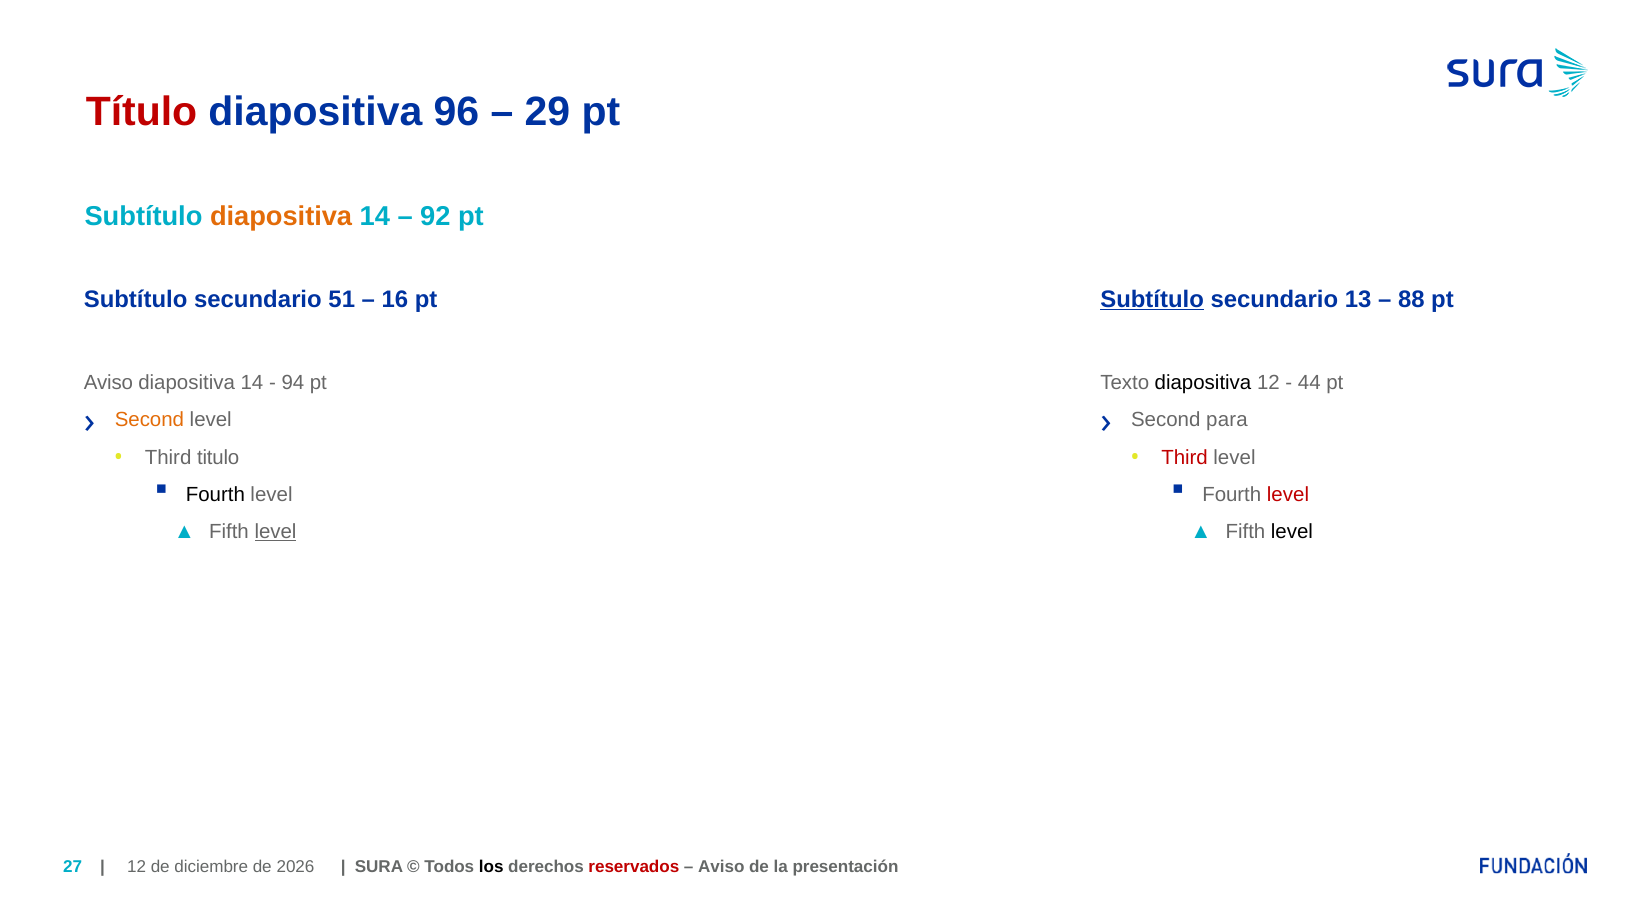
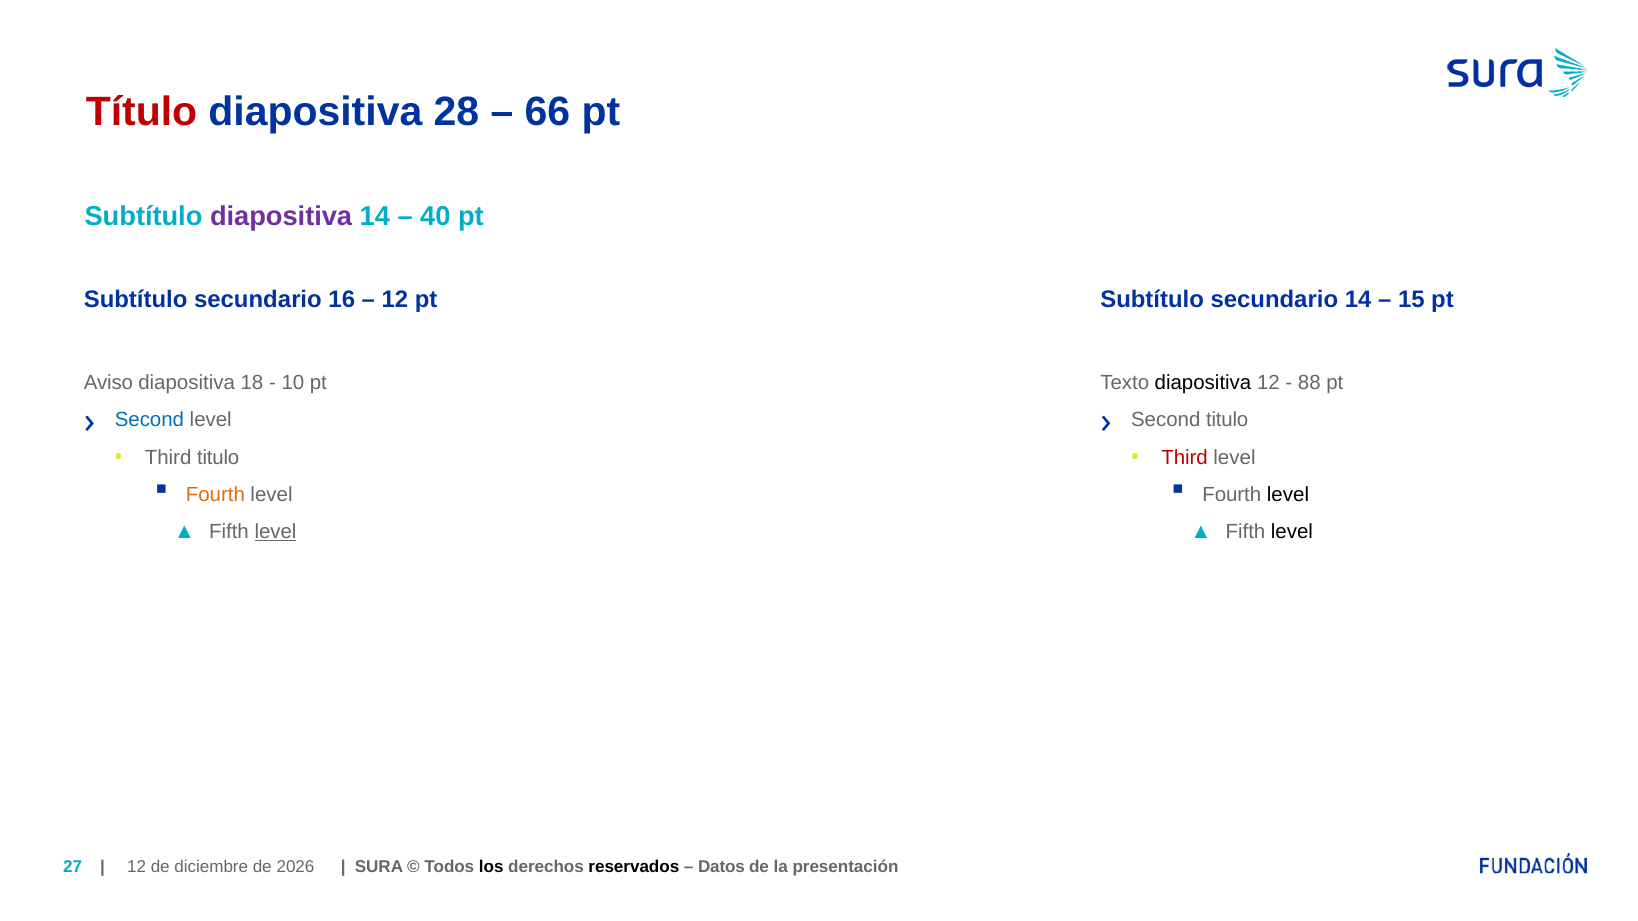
96: 96 -> 28 (456, 112)
29: 29 -> 66 (547, 112)
diapositiva colour: orange -> purple (281, 217)
92: 92 -> 40 (435, 217)
51: 51 -> 16 (342, 300)
16: 16 -> 12 (395, 300)
Subtítulo underline: present -> none (1152, 300)
secundario 13: 13 -> 14 (1358, 300)
88: 88 -> 15 (1411, 300)
14: 14 -> 18 (252, 383)
94: 94 -> 10 (293, 383)
44: 44 -> 88 (1309, 383)
Second colour: orange -> blue (149, 421)
Second para: para -> titulo (1227, 421)
Fourth colour: black -> orange (215, 495)
level colour: red -> black (1288, 495)
reservados colour: red -> black (634, 867)
Aviso: Aviso -> Datos (721, 867)
